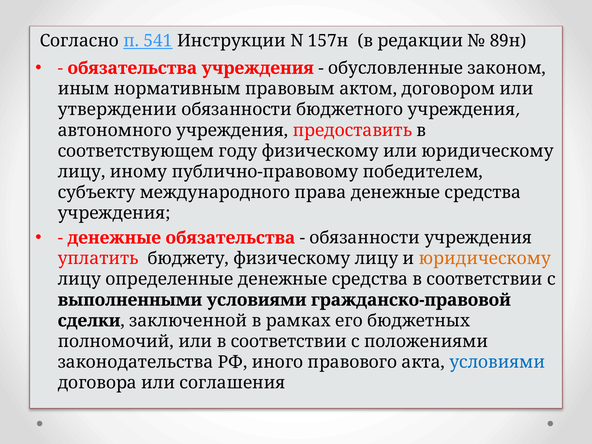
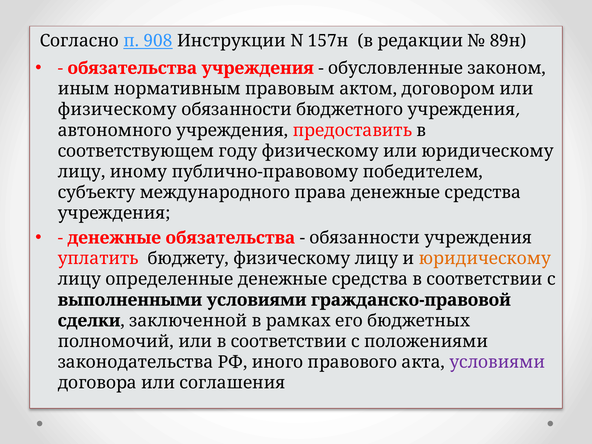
541: 541 -> 908 (158, 41)
утверждении: утверждении -> физическому (117, 110)
условиями colour: blue -> purple (497, 362)
